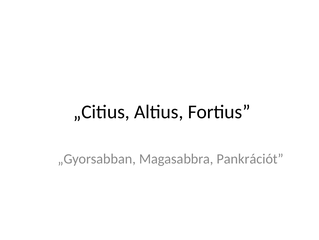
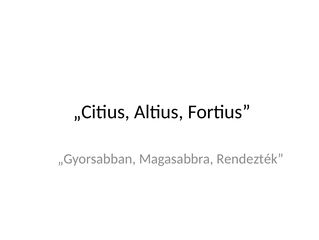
Pankrációt: Pankrációt -> Rendezték (250, 158)
